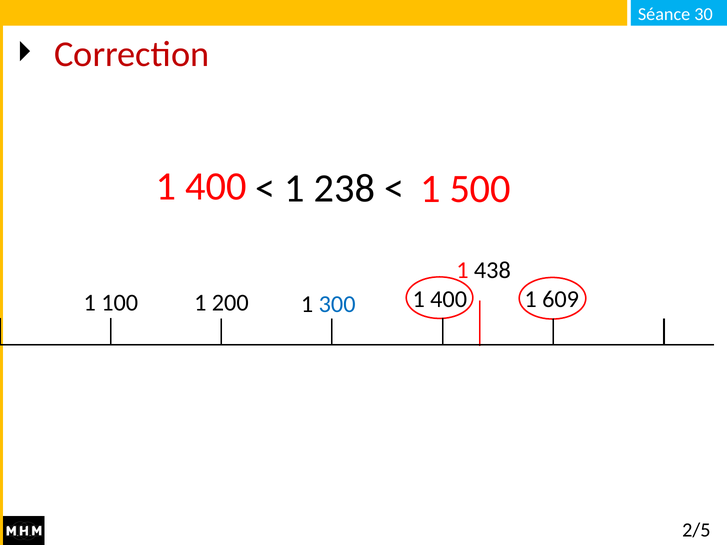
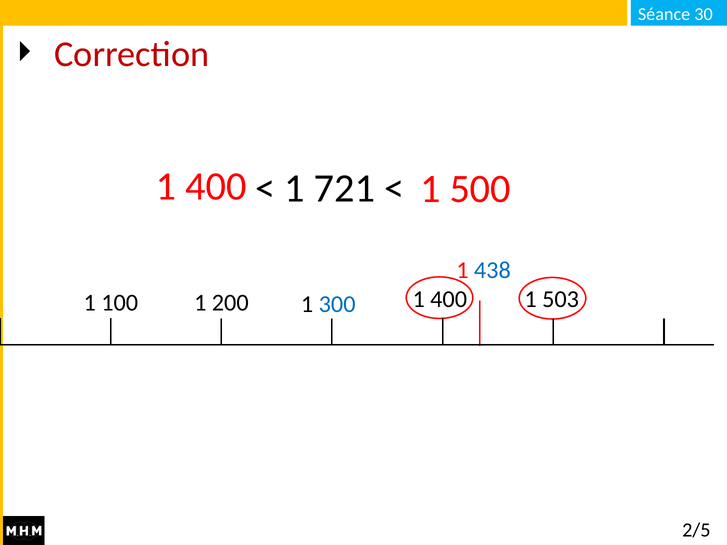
238: 238 -> 721 (345, 189)
438 colour: black -> blue (492, 270)
609: 609 -> 503 (561, 299)
